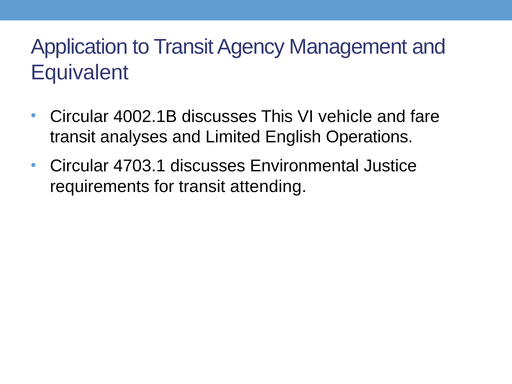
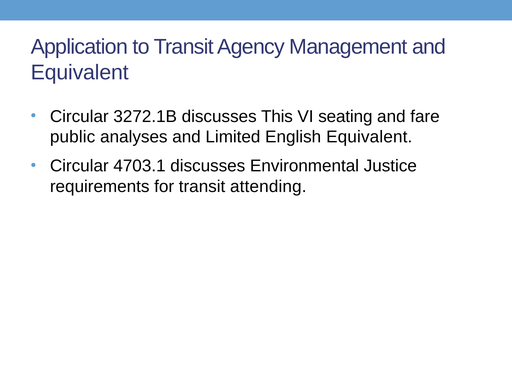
4002.1B: 4002.1B -> 3272.1B (145, 116)
vehicle: vehicle -> seating (345, 116)
transit: transit -> public (73, 137)
English Operations: Operations -> Equivalent (369, 137)
